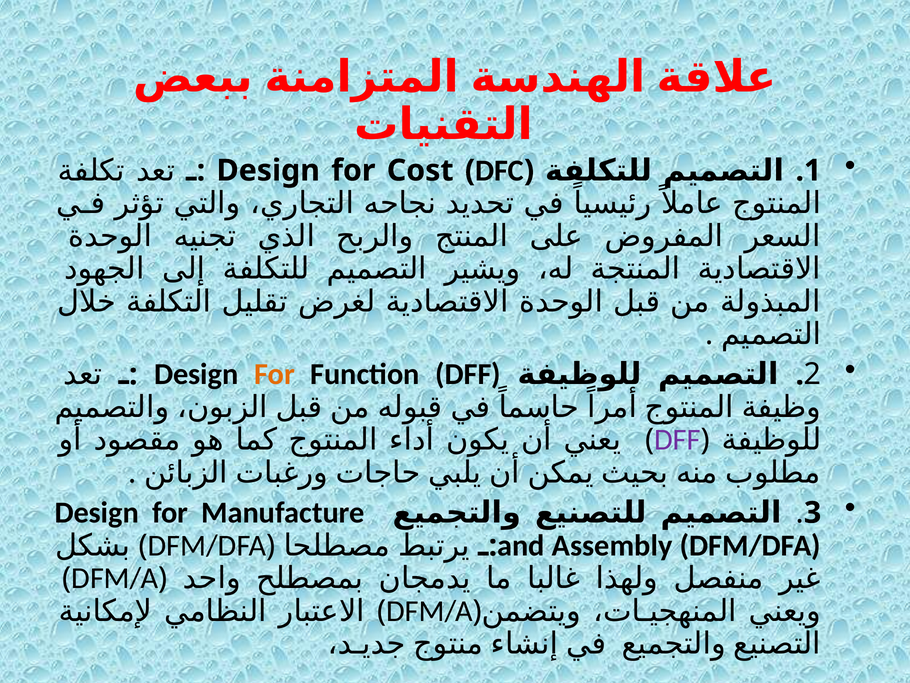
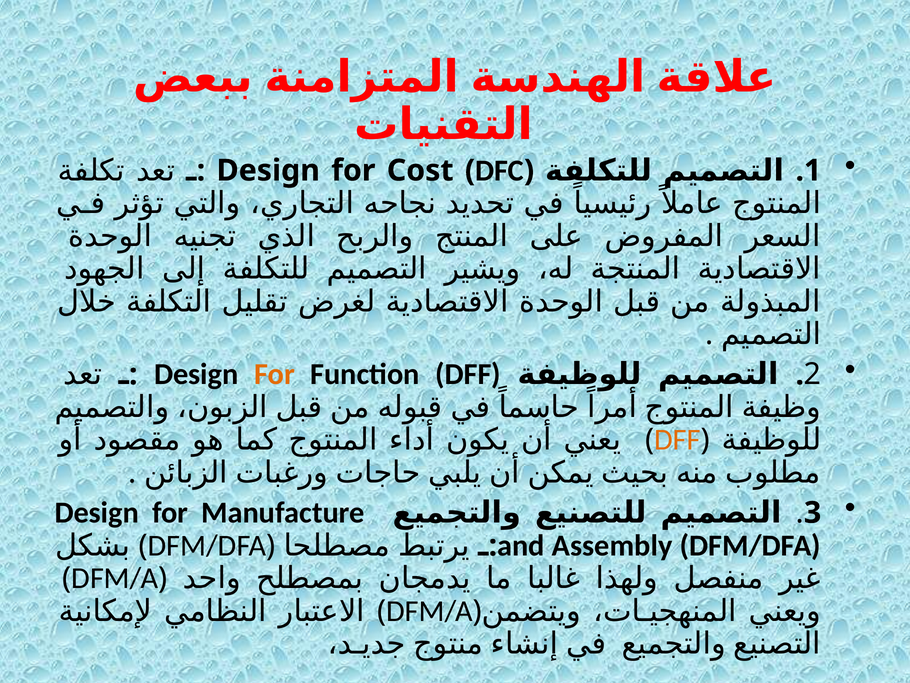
DFF colour: purple -> orange (677, 440)
